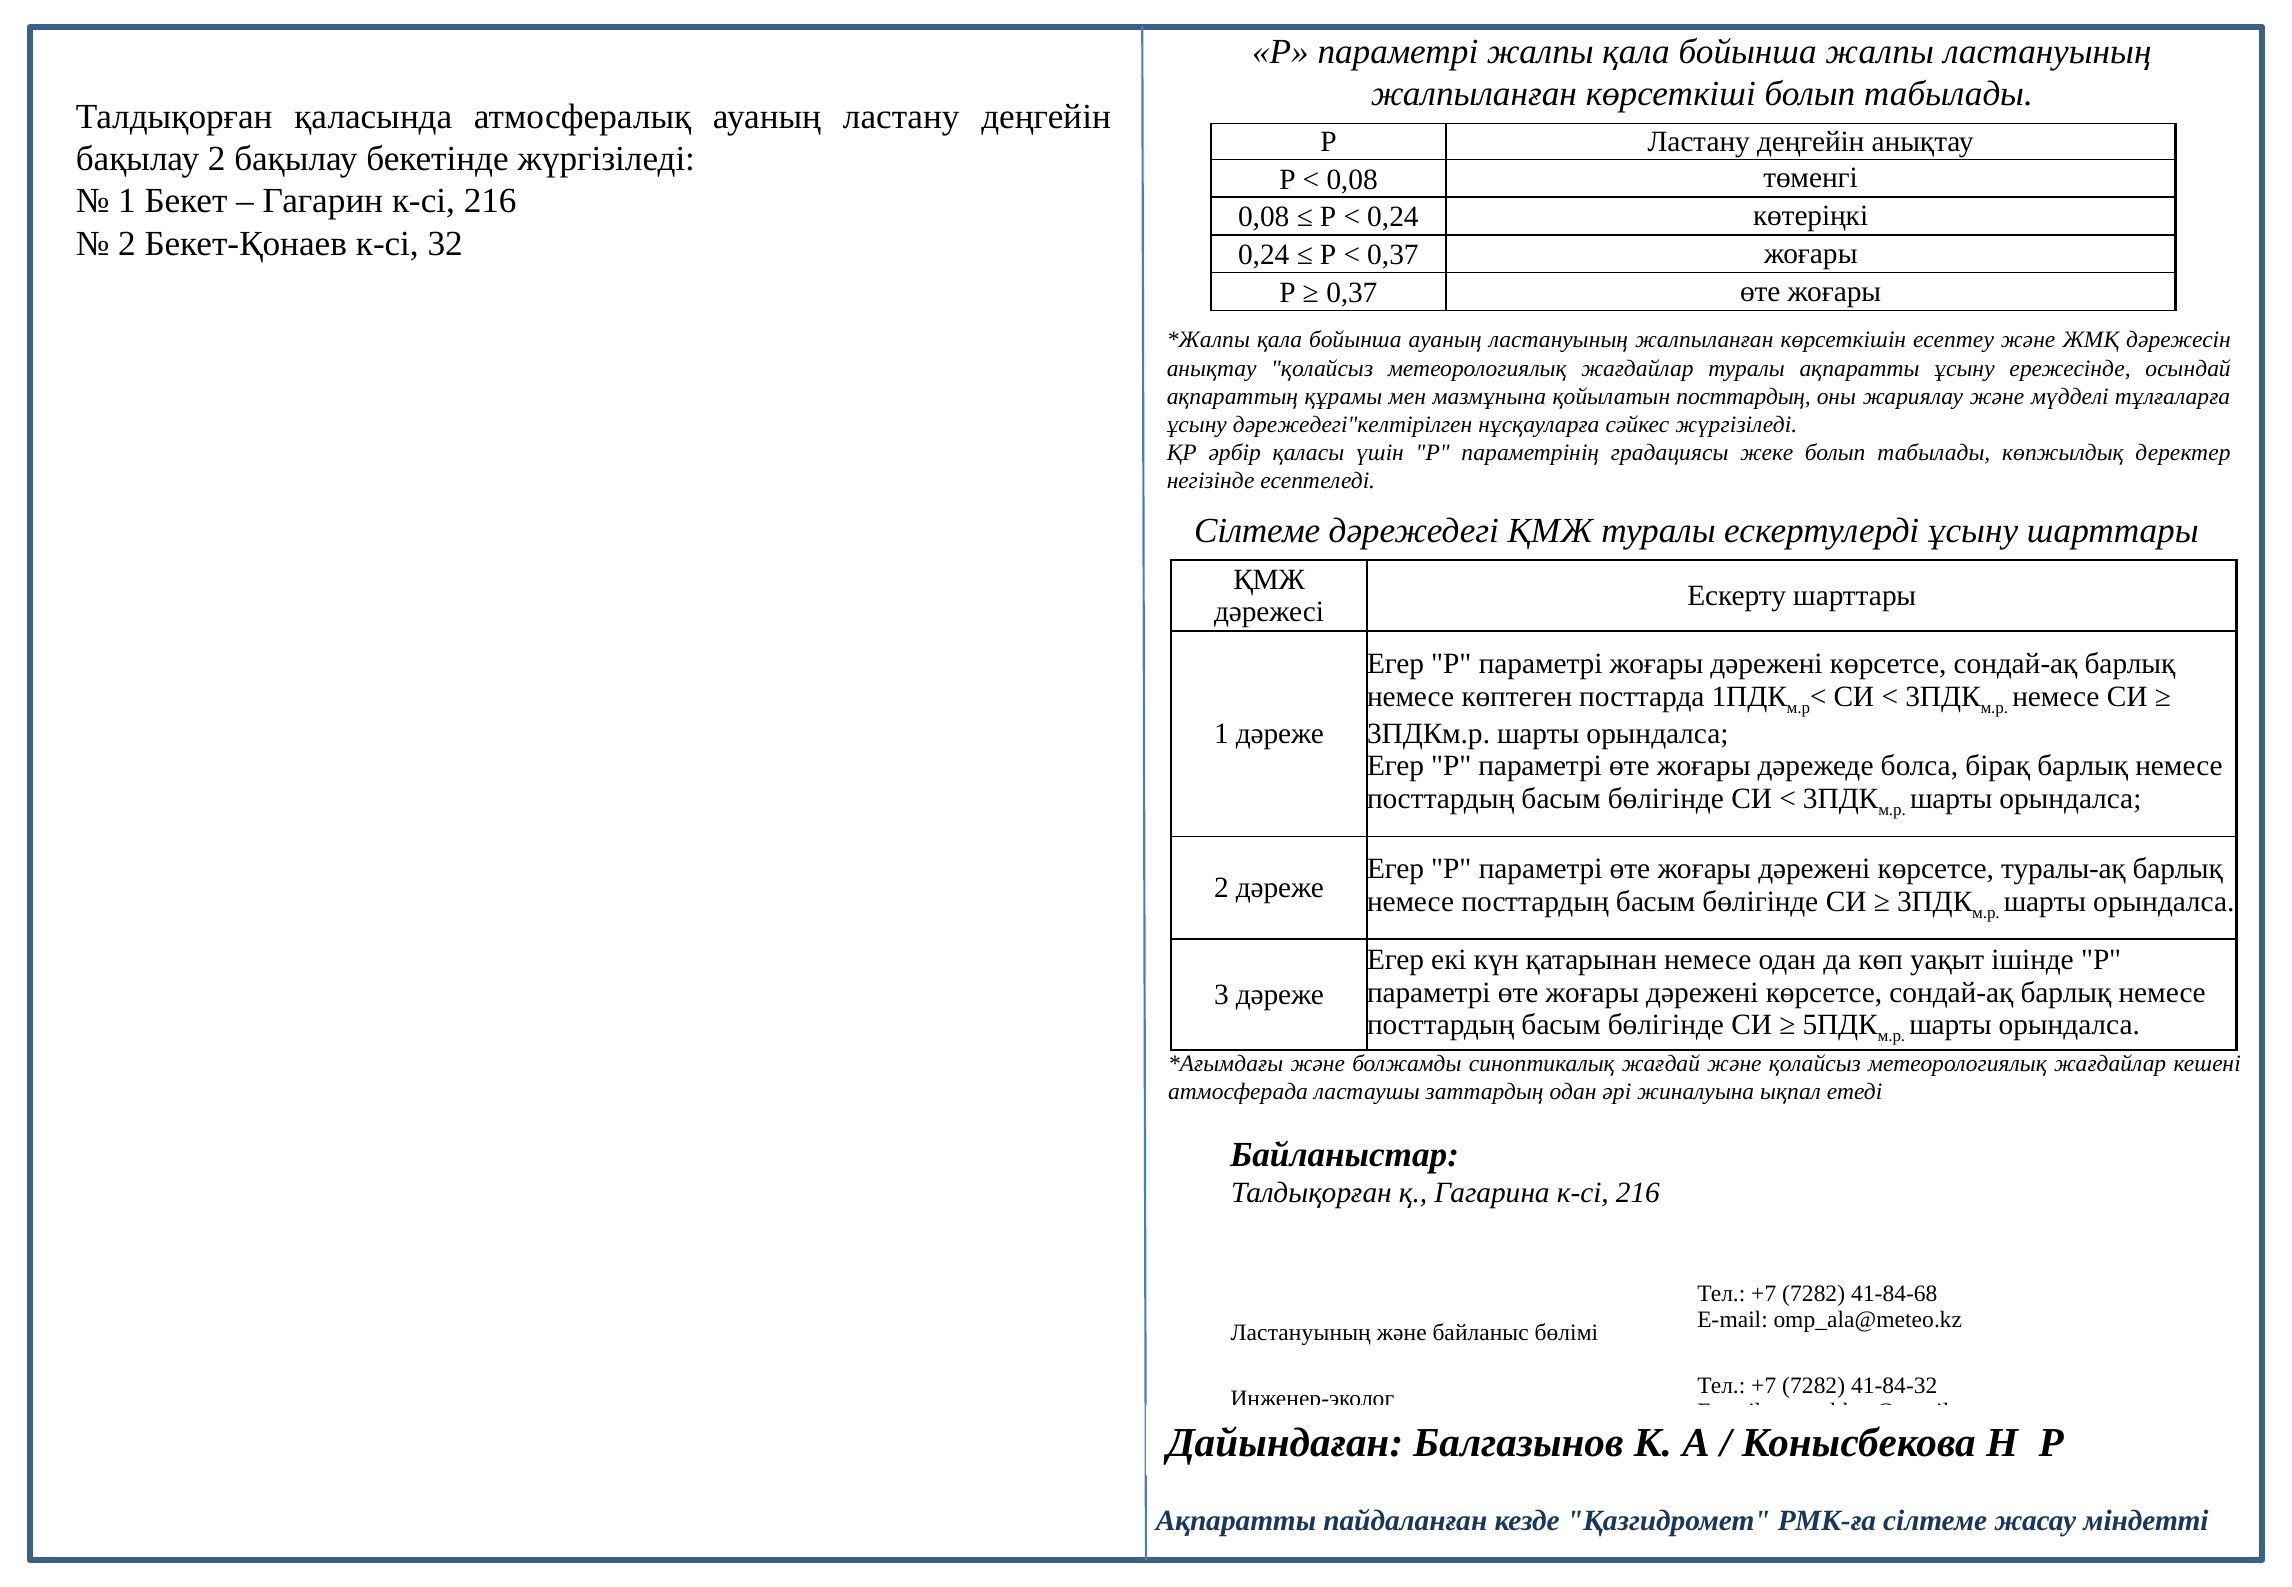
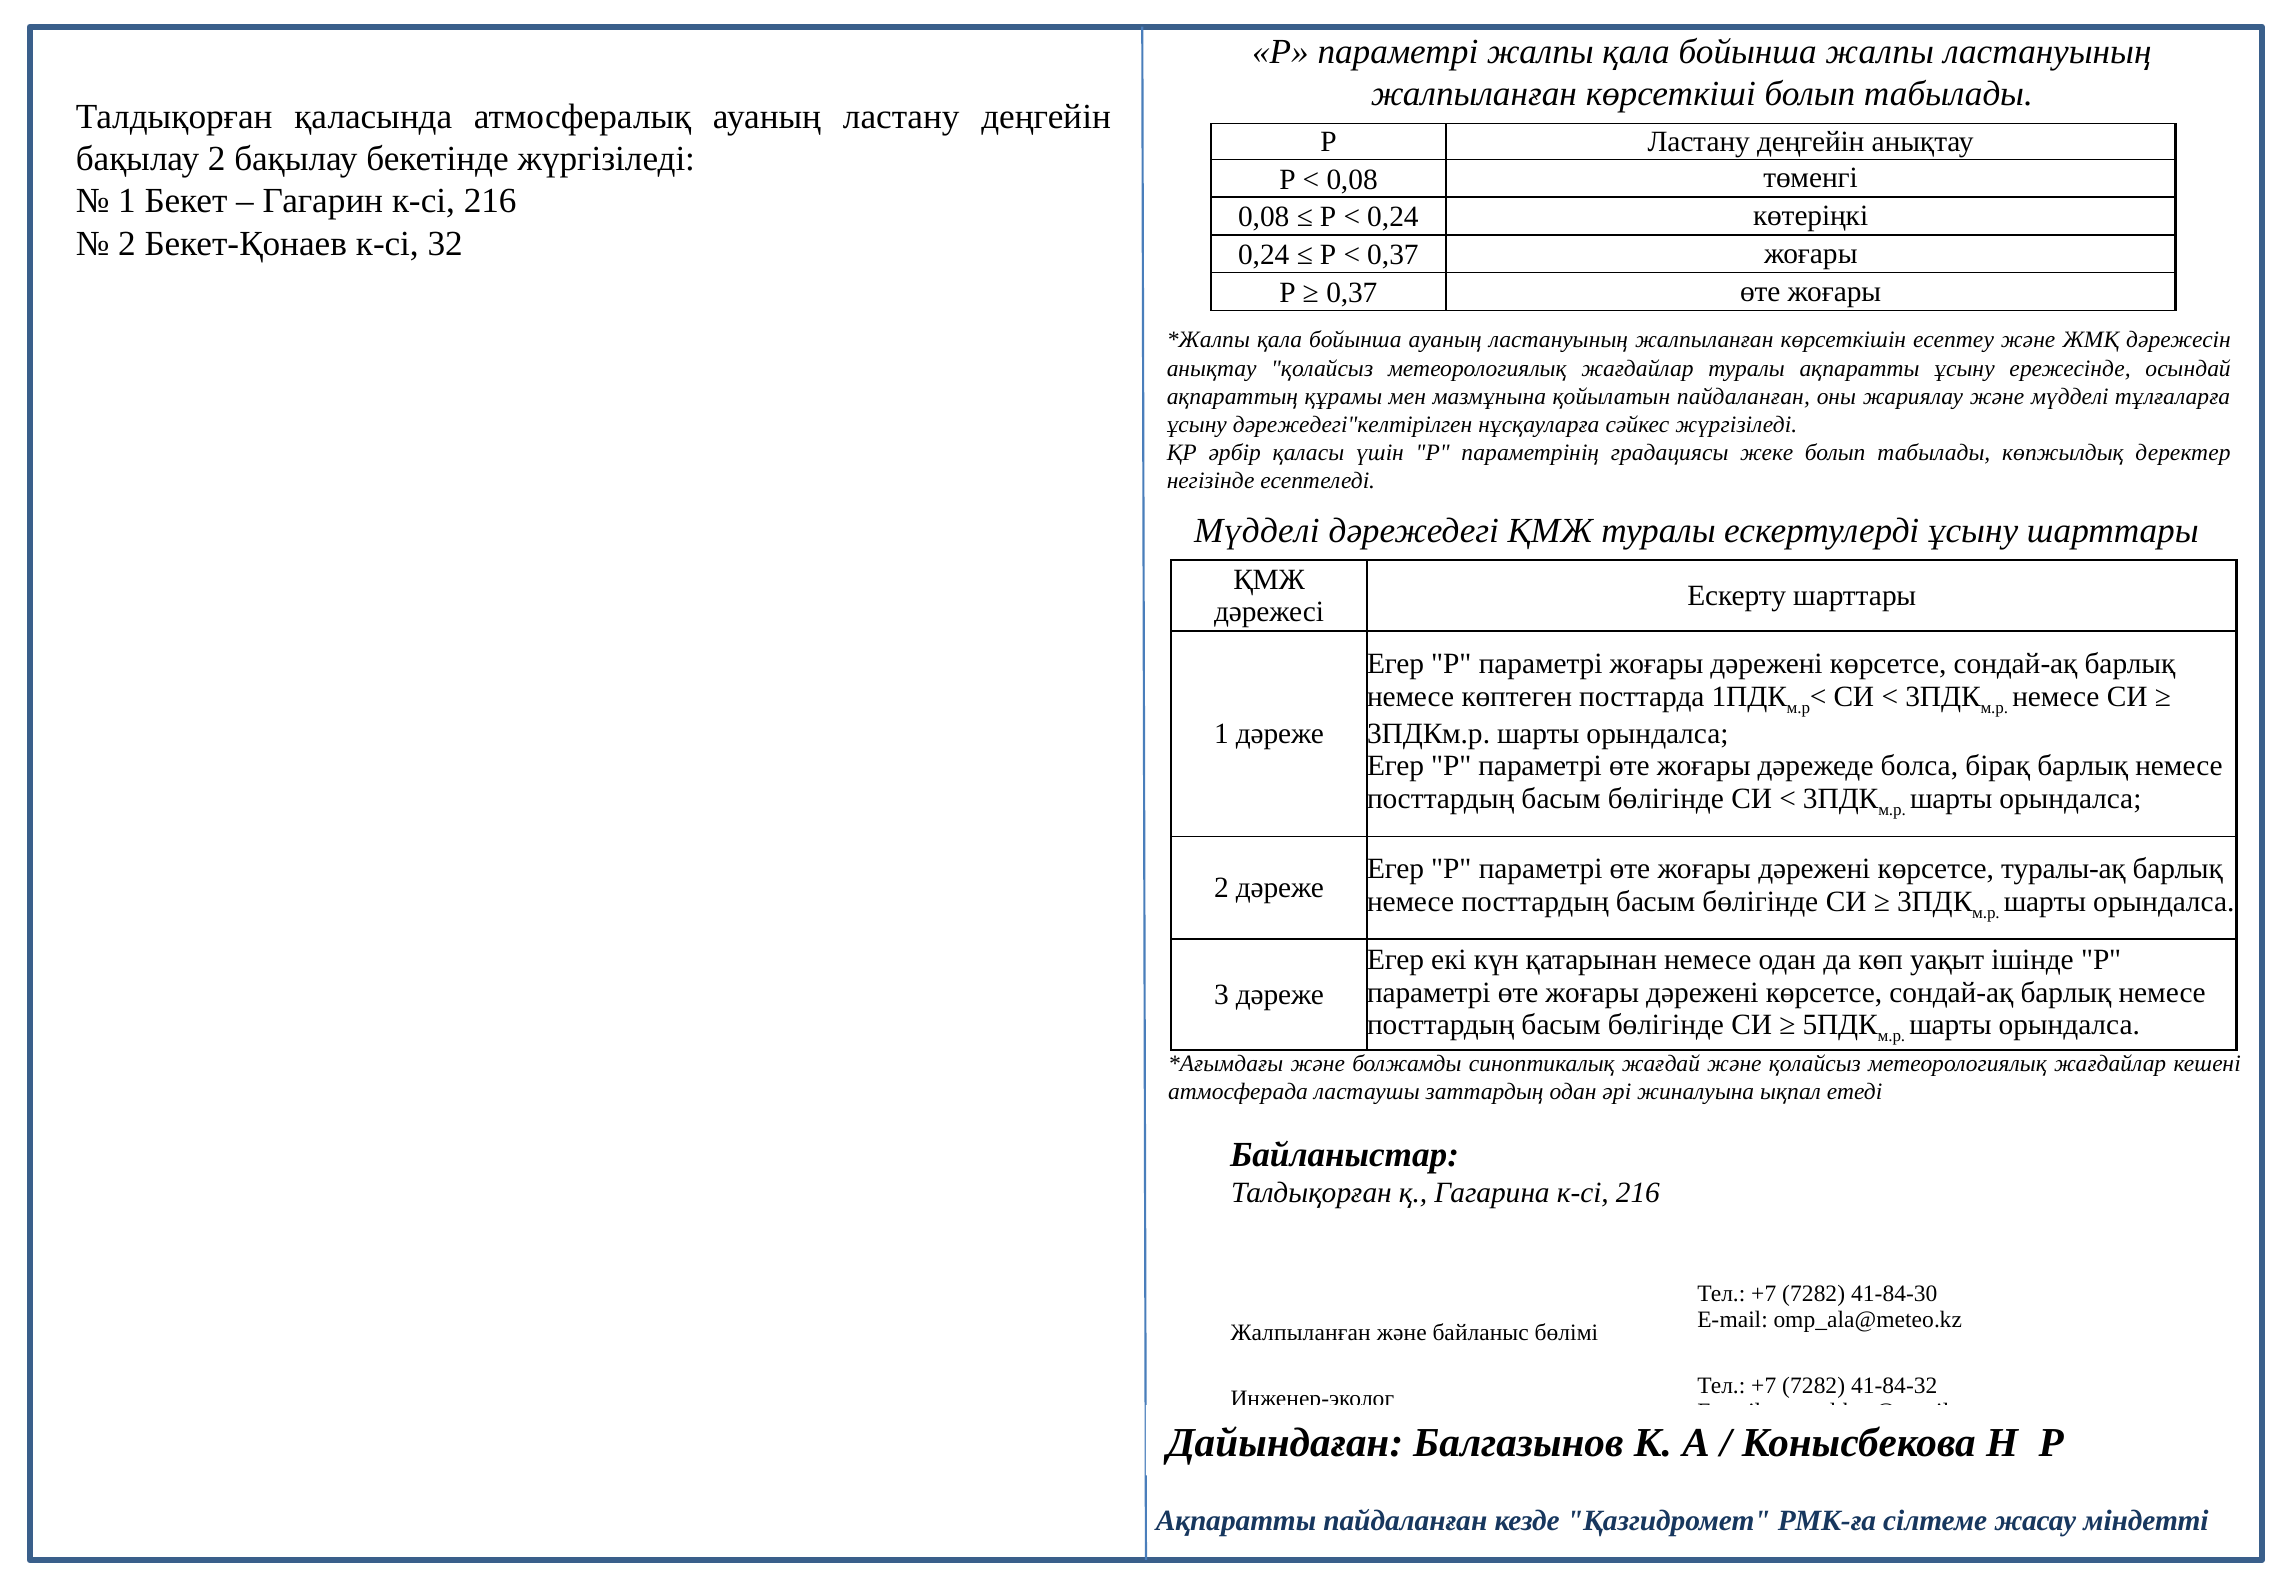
қойылатын посттардың: посттардың -> пайдаланған (1743, 396)
Сілтеме: Сілтеме -> Мүдделі (1257, 531)
41-84-68: 41-84-68 -> 41-84-30 (1894, 1294)
Ластануының: Ластануының -> Жалпыланған (1301, 1333)
